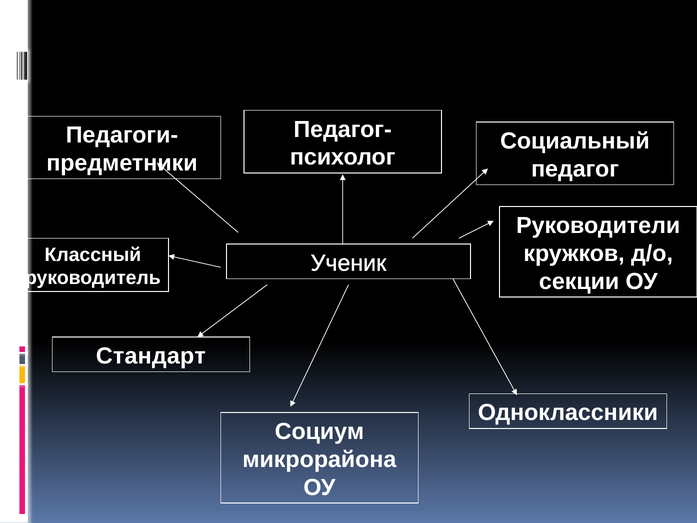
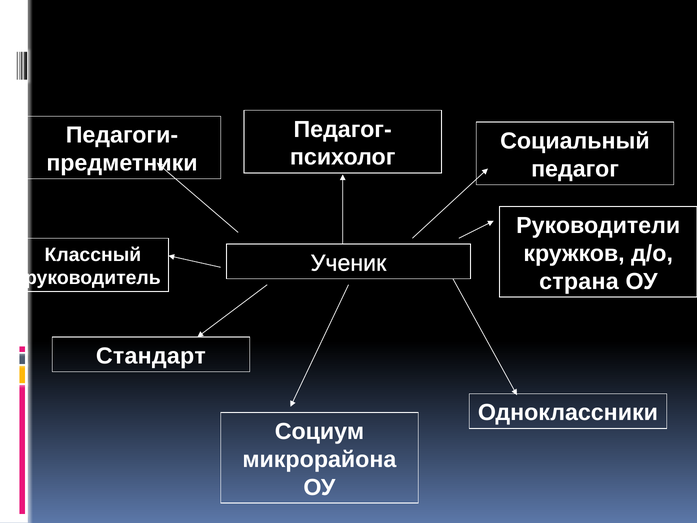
секции: секции -> страна (579, 281)
